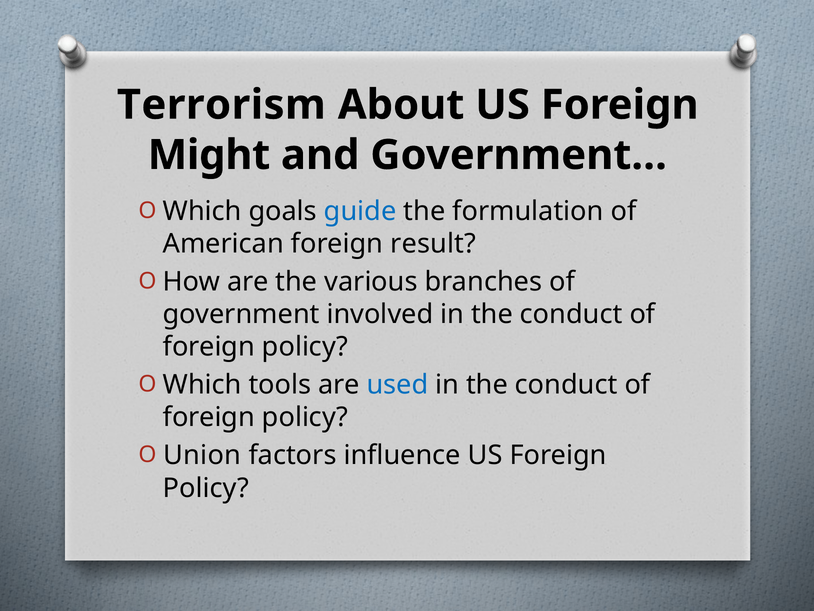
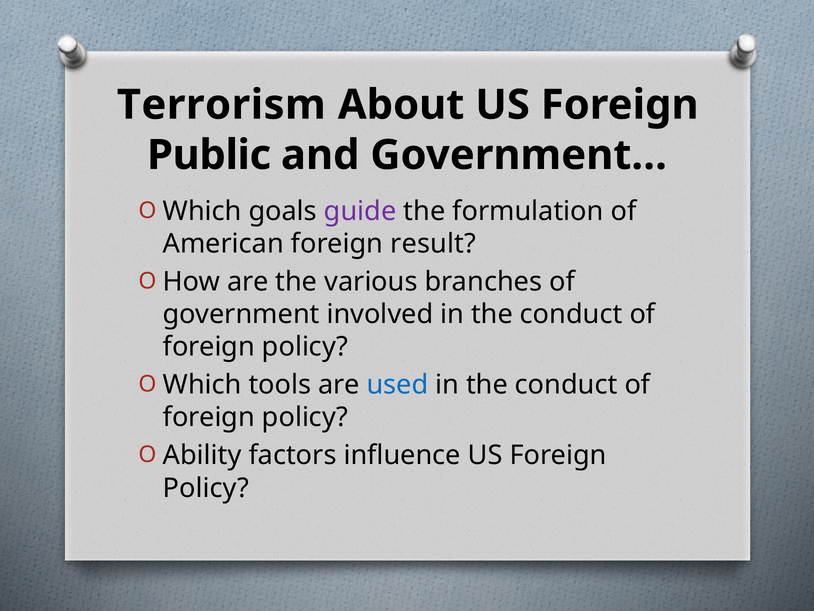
Might: Might -> Public (209, 155)
guide colour: blue -> purple (360, 211)
Union: Union -> Ability (202, 455)
